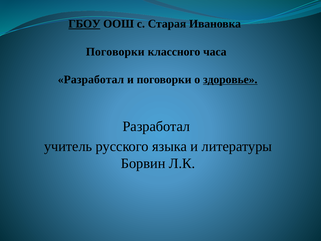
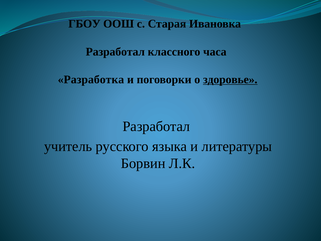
ГБОУ underline: present -> none (84, 24)
Поговорки: Поговорки -> Разработал (115, 52)
Разработал: Разработал -> Разработка (91, 79)
